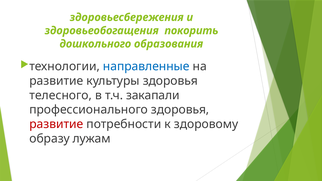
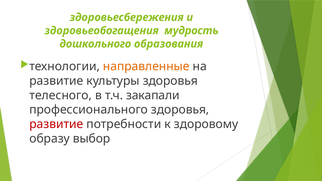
покорить: покорить -> мудрость (191, 31)
направленные colour: blue -> orange (146, 66)
лужам: лужам -> выбор (92, 139)
